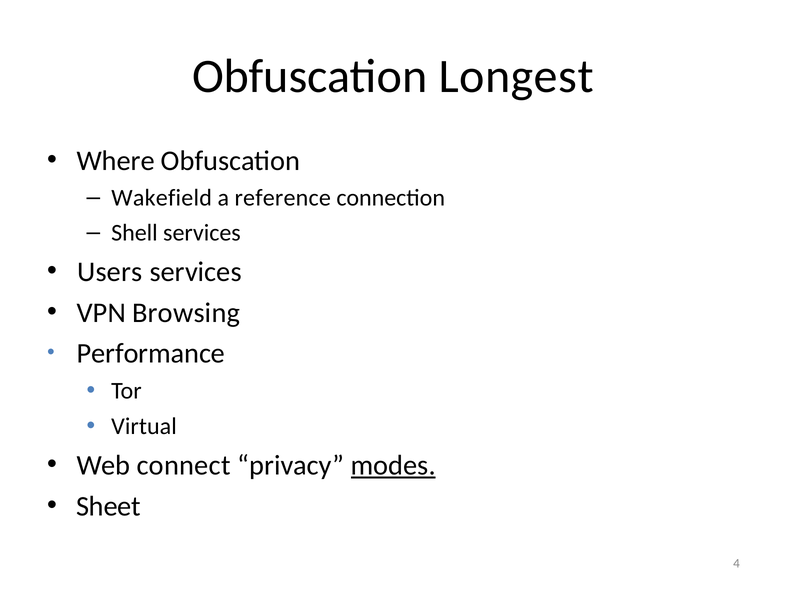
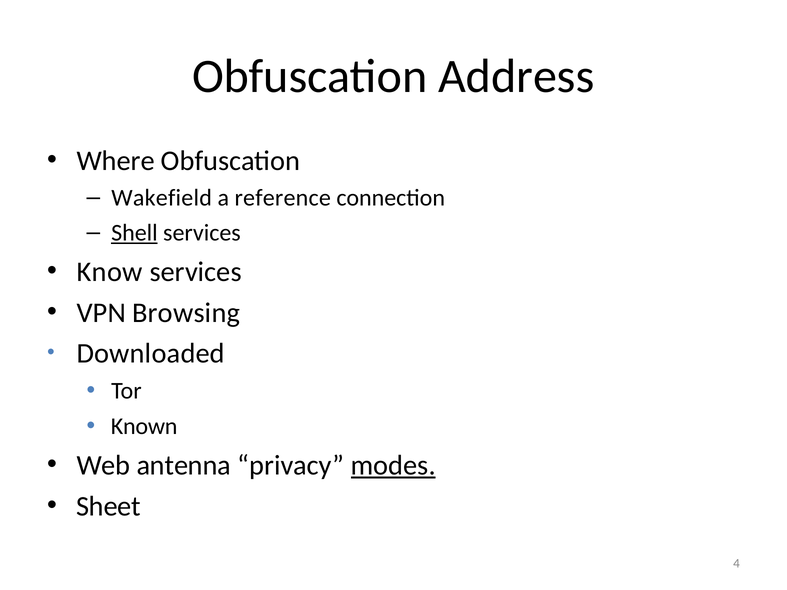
Longest: Longest -> Address (516, 76)
Shell underline: none -> present (134, 233)
Users: Users -> Know (110, 272)
Performance: Performance -> Downloaded (151, 353)
Virtual: Virtual -> Known (144, 427)
connect: connect -> antenna (184, 465)
